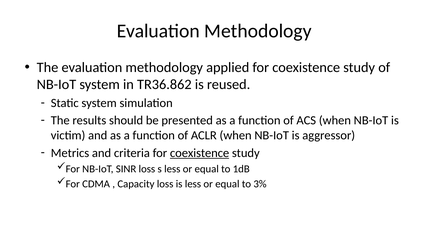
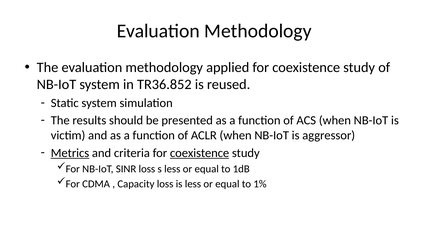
TR36.862: TR36.862 -> TR36.852 (164, 85)
Metrics underline: none -> present (70, 153)
3%: 3% -> 1% (260, 184)
